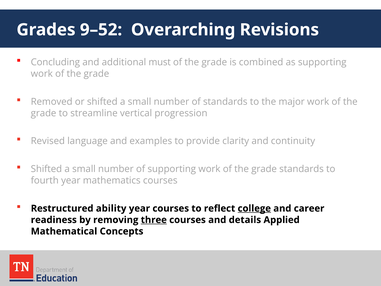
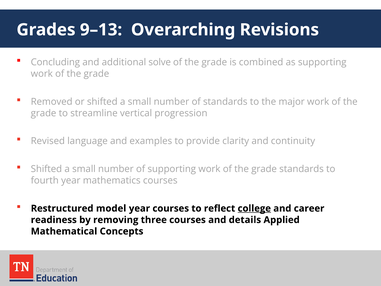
9–52: 9–52 -> 9–13 (101, 30)
must: must -> solve (160, 62)
ability: ability -> model (111, 208)
three underline: present -> none (154, 220)
